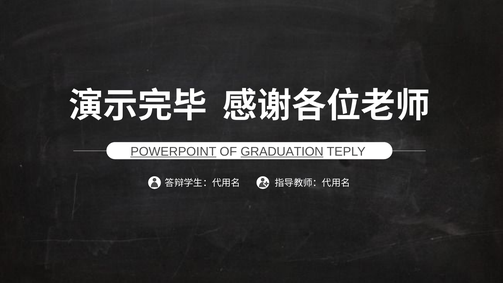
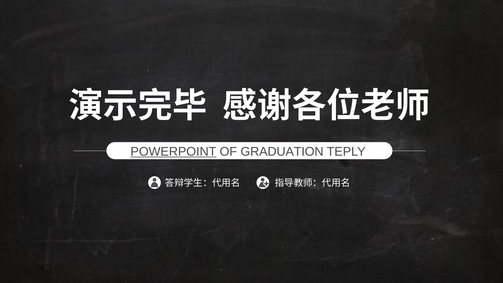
GRADUATION underline: present -> none (282, 152)
